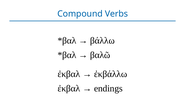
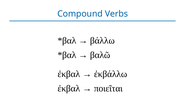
endings: endings -> ποιεῖται (108, 88)
